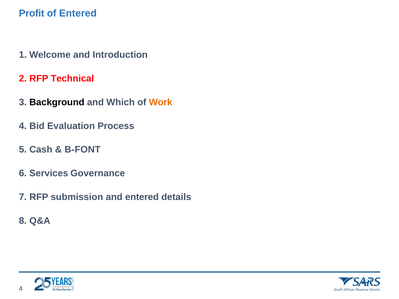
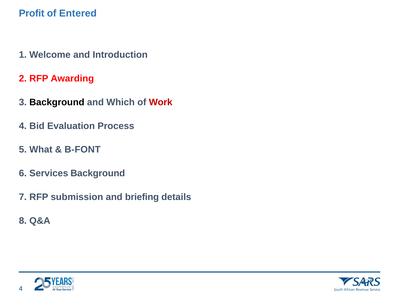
Technical: Technical -> Awarding (72, 79)
Work colour: orange -> red (161, 102)
Cash: Cash -> What (41, 150)
Services Governance: Governance -> Background (98, 174)
and entered: entered -> briefing (142, 197)
